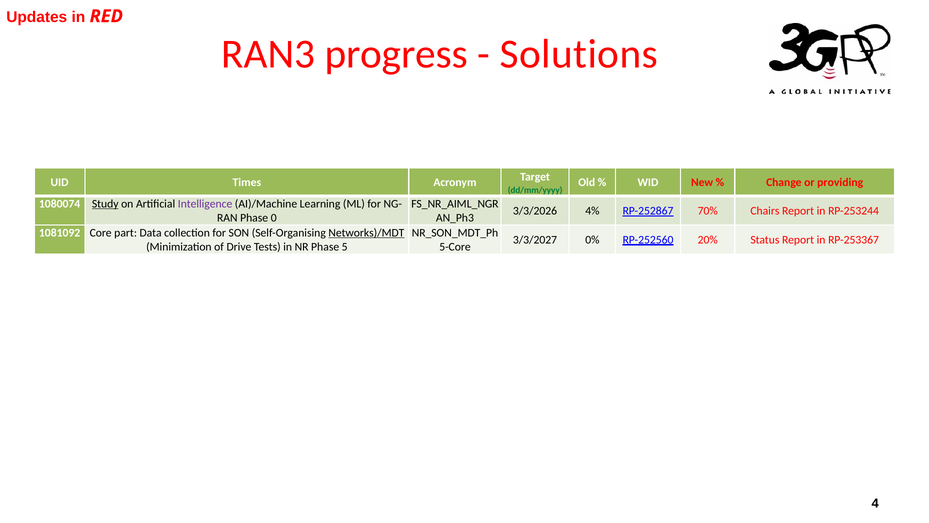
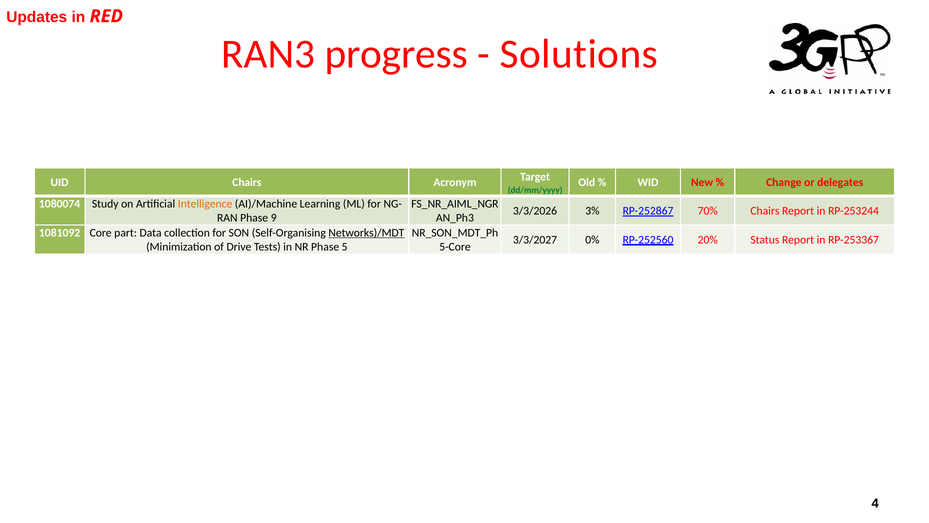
UID Times: Times -> Chairs (247, 183)
providing: providing -> delegates (840, 183)
Study underline: present -> none (105, 204)
Intelligence colour: purple -> orange (205, 204)
4%: 4% -> 3% (592, 211)
0: 0 -> 9 (274, 218)
